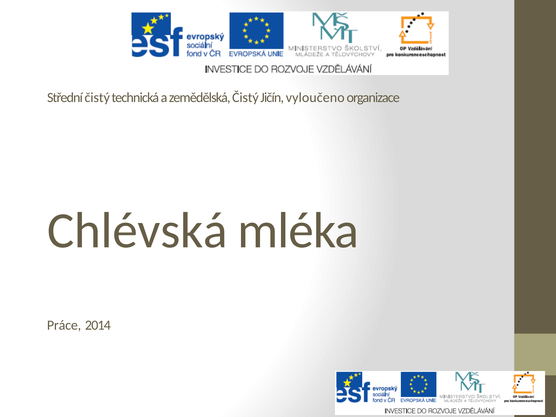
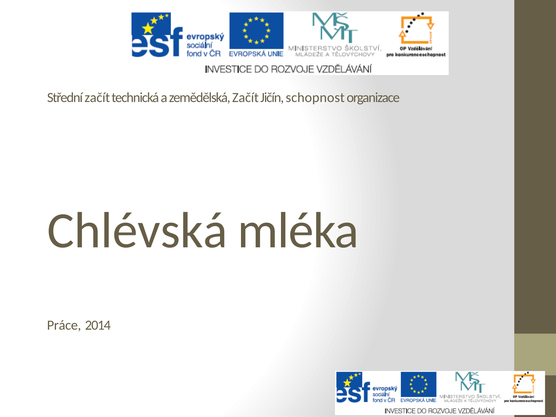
Střední čistý: čistý -> začít (97, 98)
zemědělská Čistý: Čistý -> Začít (245, 98)
vyloučeno: vyloučeno -> schopnost (315, 98)
